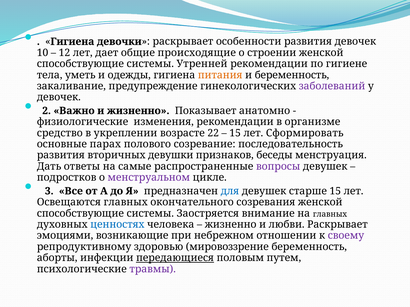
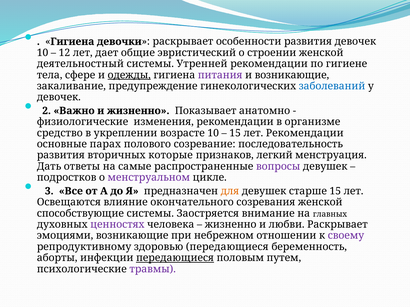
происходящие: происходящие -> эвристический (197, 53)
способствующие: способствующие -> деятельностный (80, 64)
уметь: уметь -> сфере (80, 75)
одежды underline: none -> present (129, 75)
питания colour: orange -> purple (220, 75)
и беременность: беременность -> возникающие (292, 75)
заболеваний colour: purple -> blue (332, 86)
возрасте 22: 22 -> 10 (213, 133)
лет Сформировать: Сформировать -> Рекомендации (305, 133)
девушки: девушки -> которые (171, 156)
беседы: беседы -> легкий (274, 156)
для colour: blue -> orange (230, 191)
Освещаются главных: главных -> влияние (126, 202)
ценностях colour: blue -> purple (117, 225)
здоровью мировоззрение: мировоззрение -> передающиеся (227, 247)
